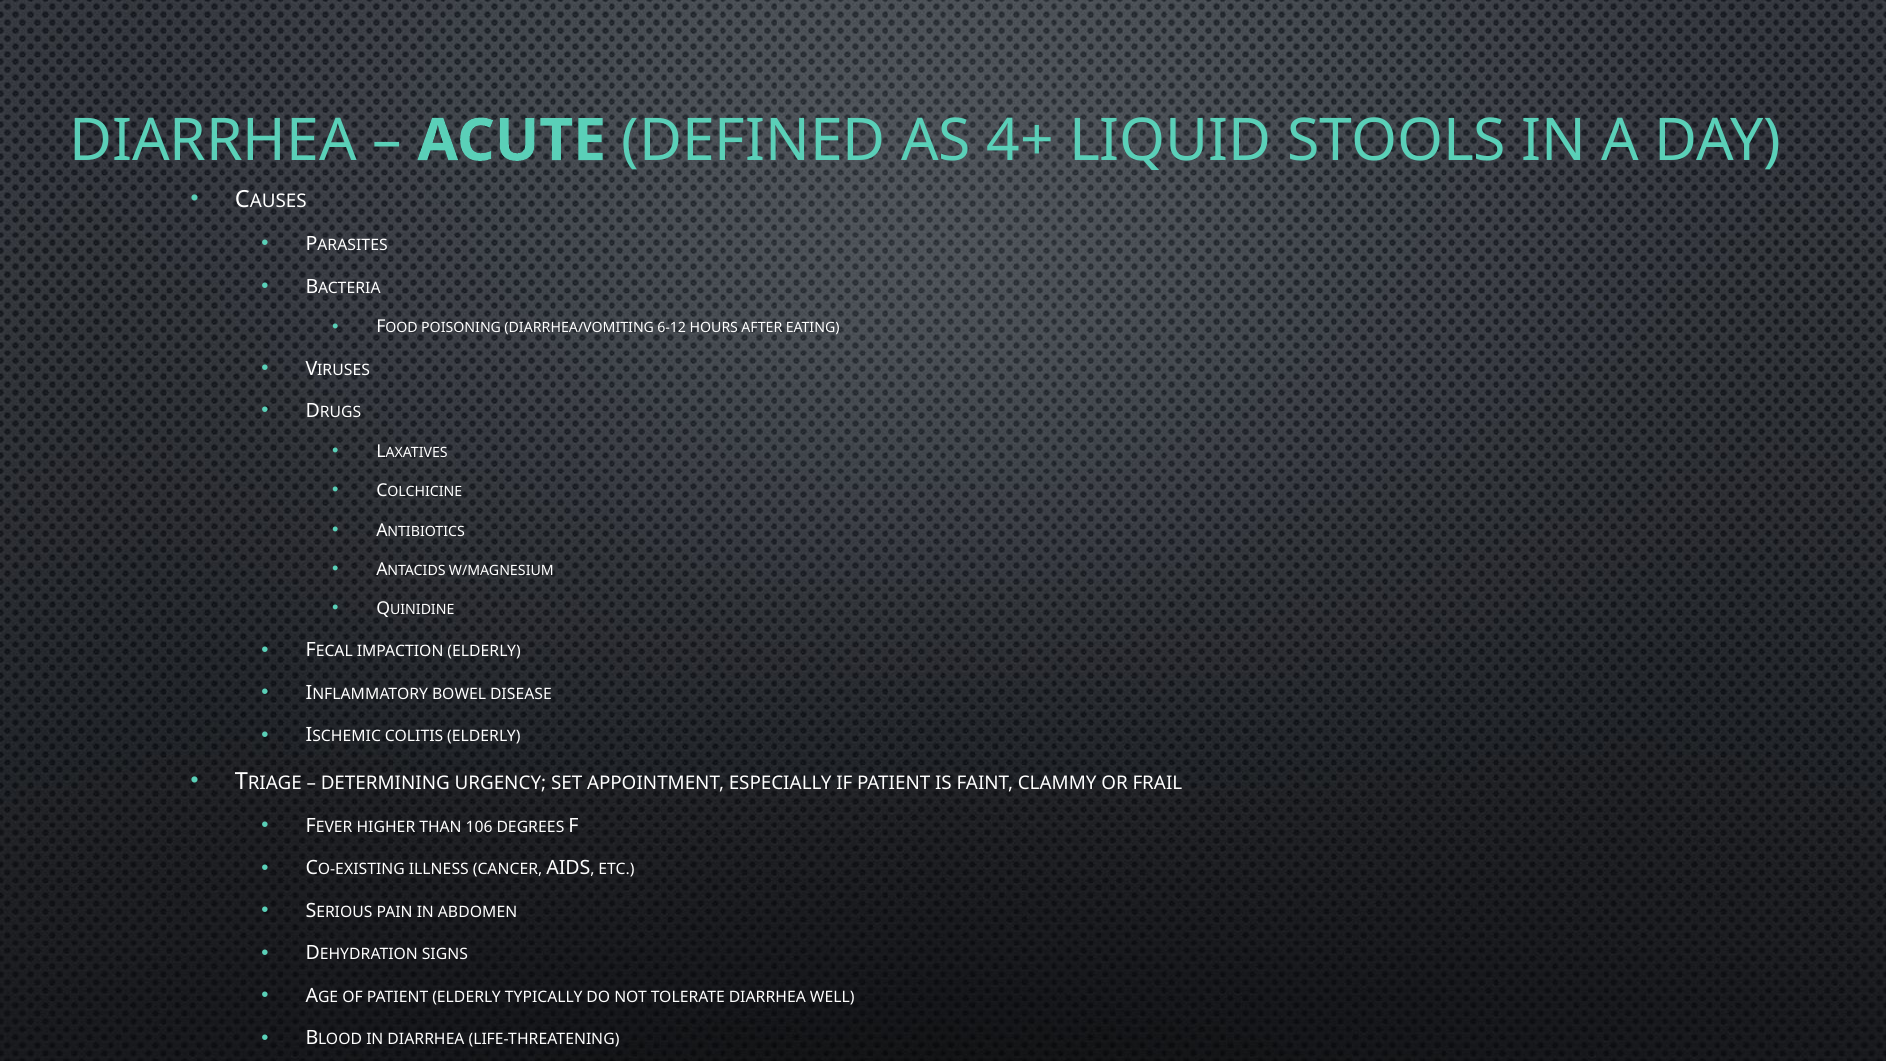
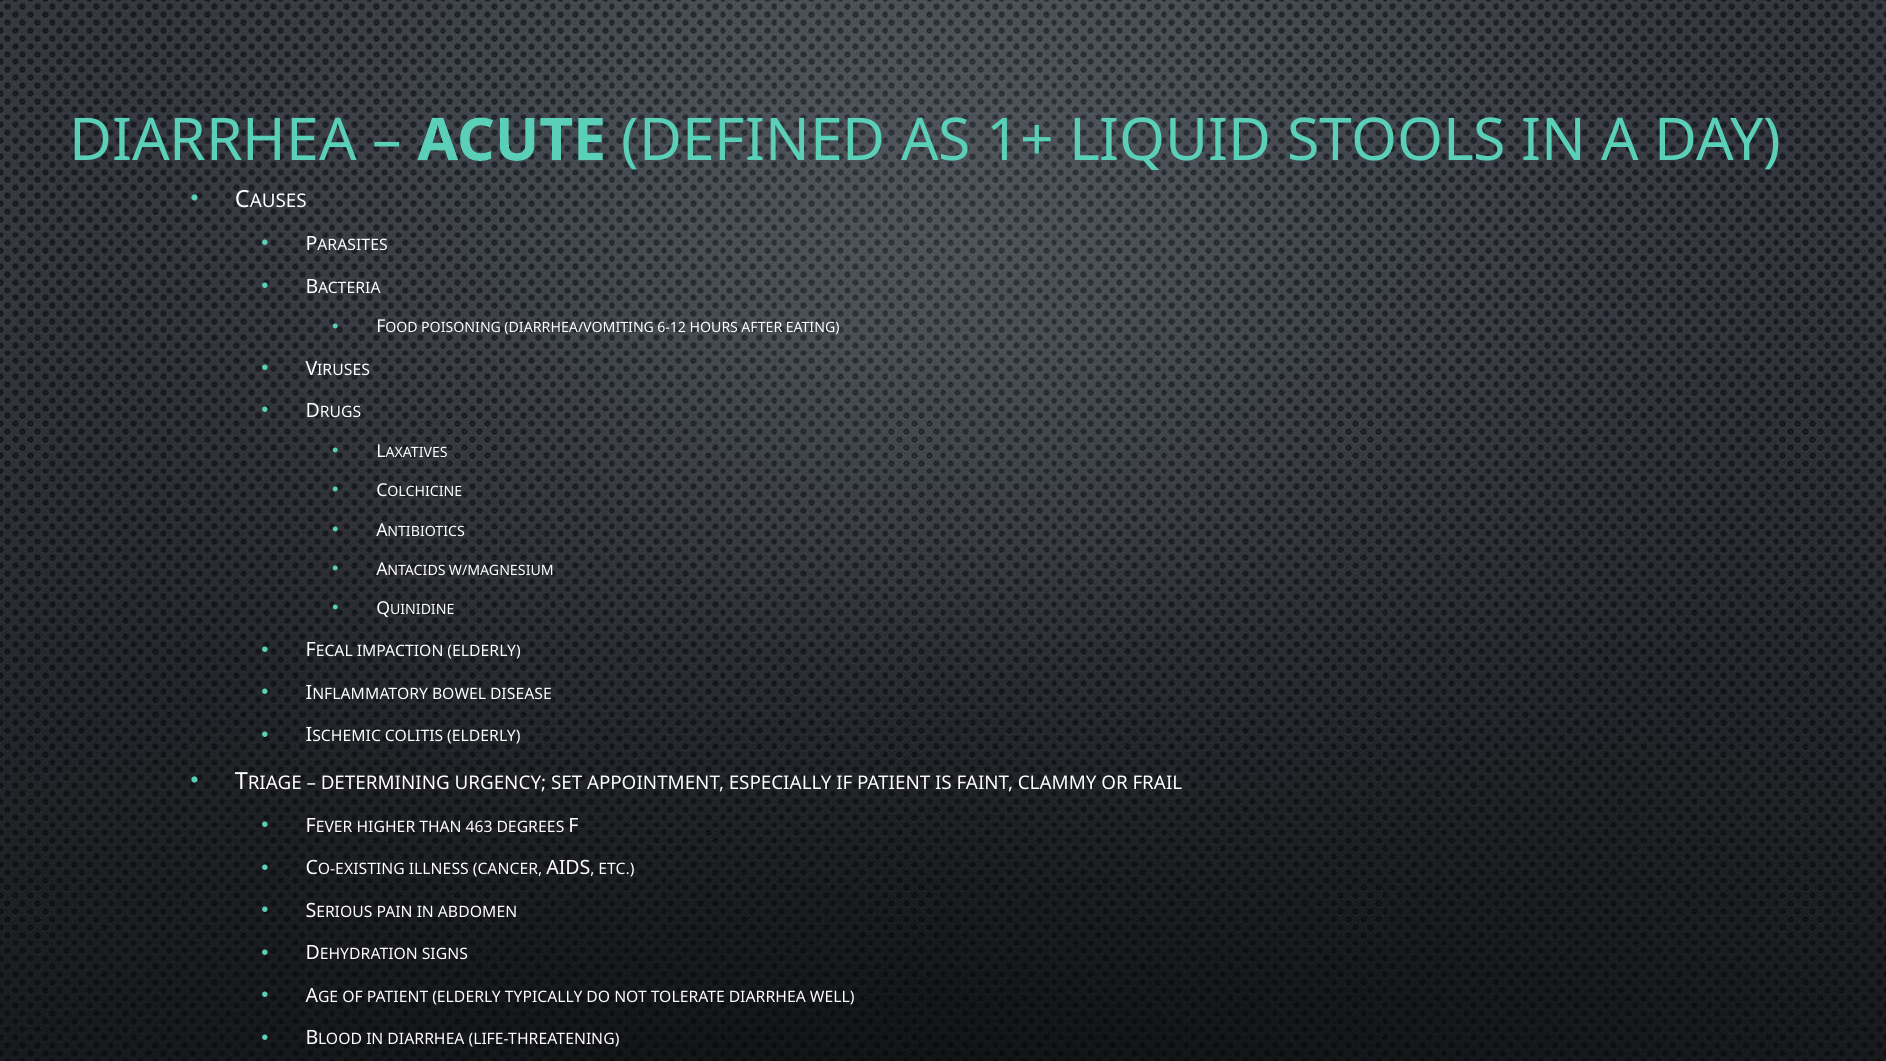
4+: 4+ -> 1+ (1020, 141)
106: 106 -> 463 (479, 827)
